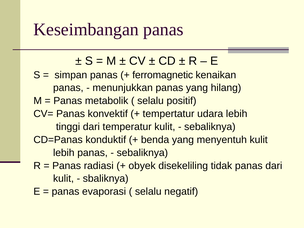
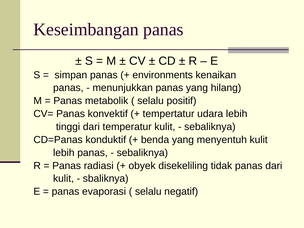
ferromagnetic: ferromagnetic -> environments (163, 75)
